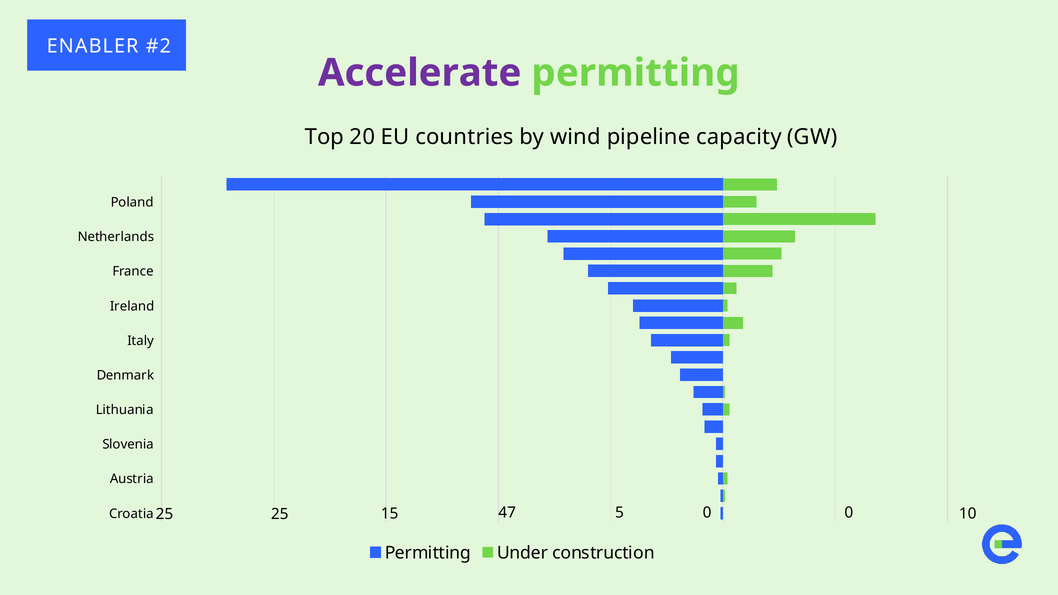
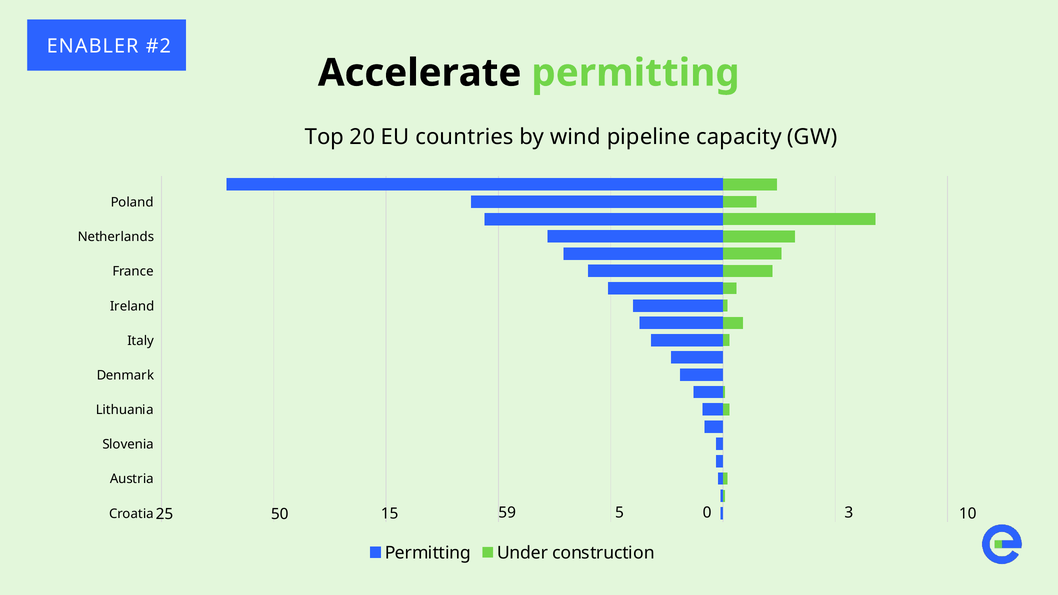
Accelerate colour: purple -> black (420, 73)
25 25: 25 -> 50 (280, 514)
47: 47 -> 59 (507, 513)
0 0: 0 -> 3 (849, 513)
